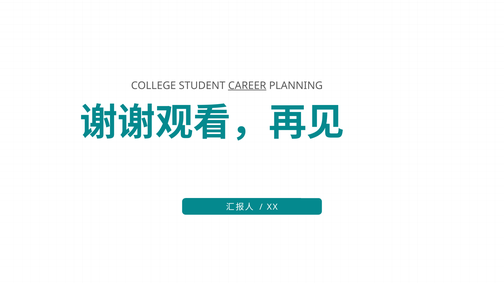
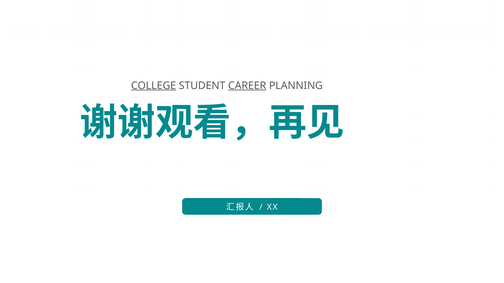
COLLEGE underline: none -> present (154, 86)
